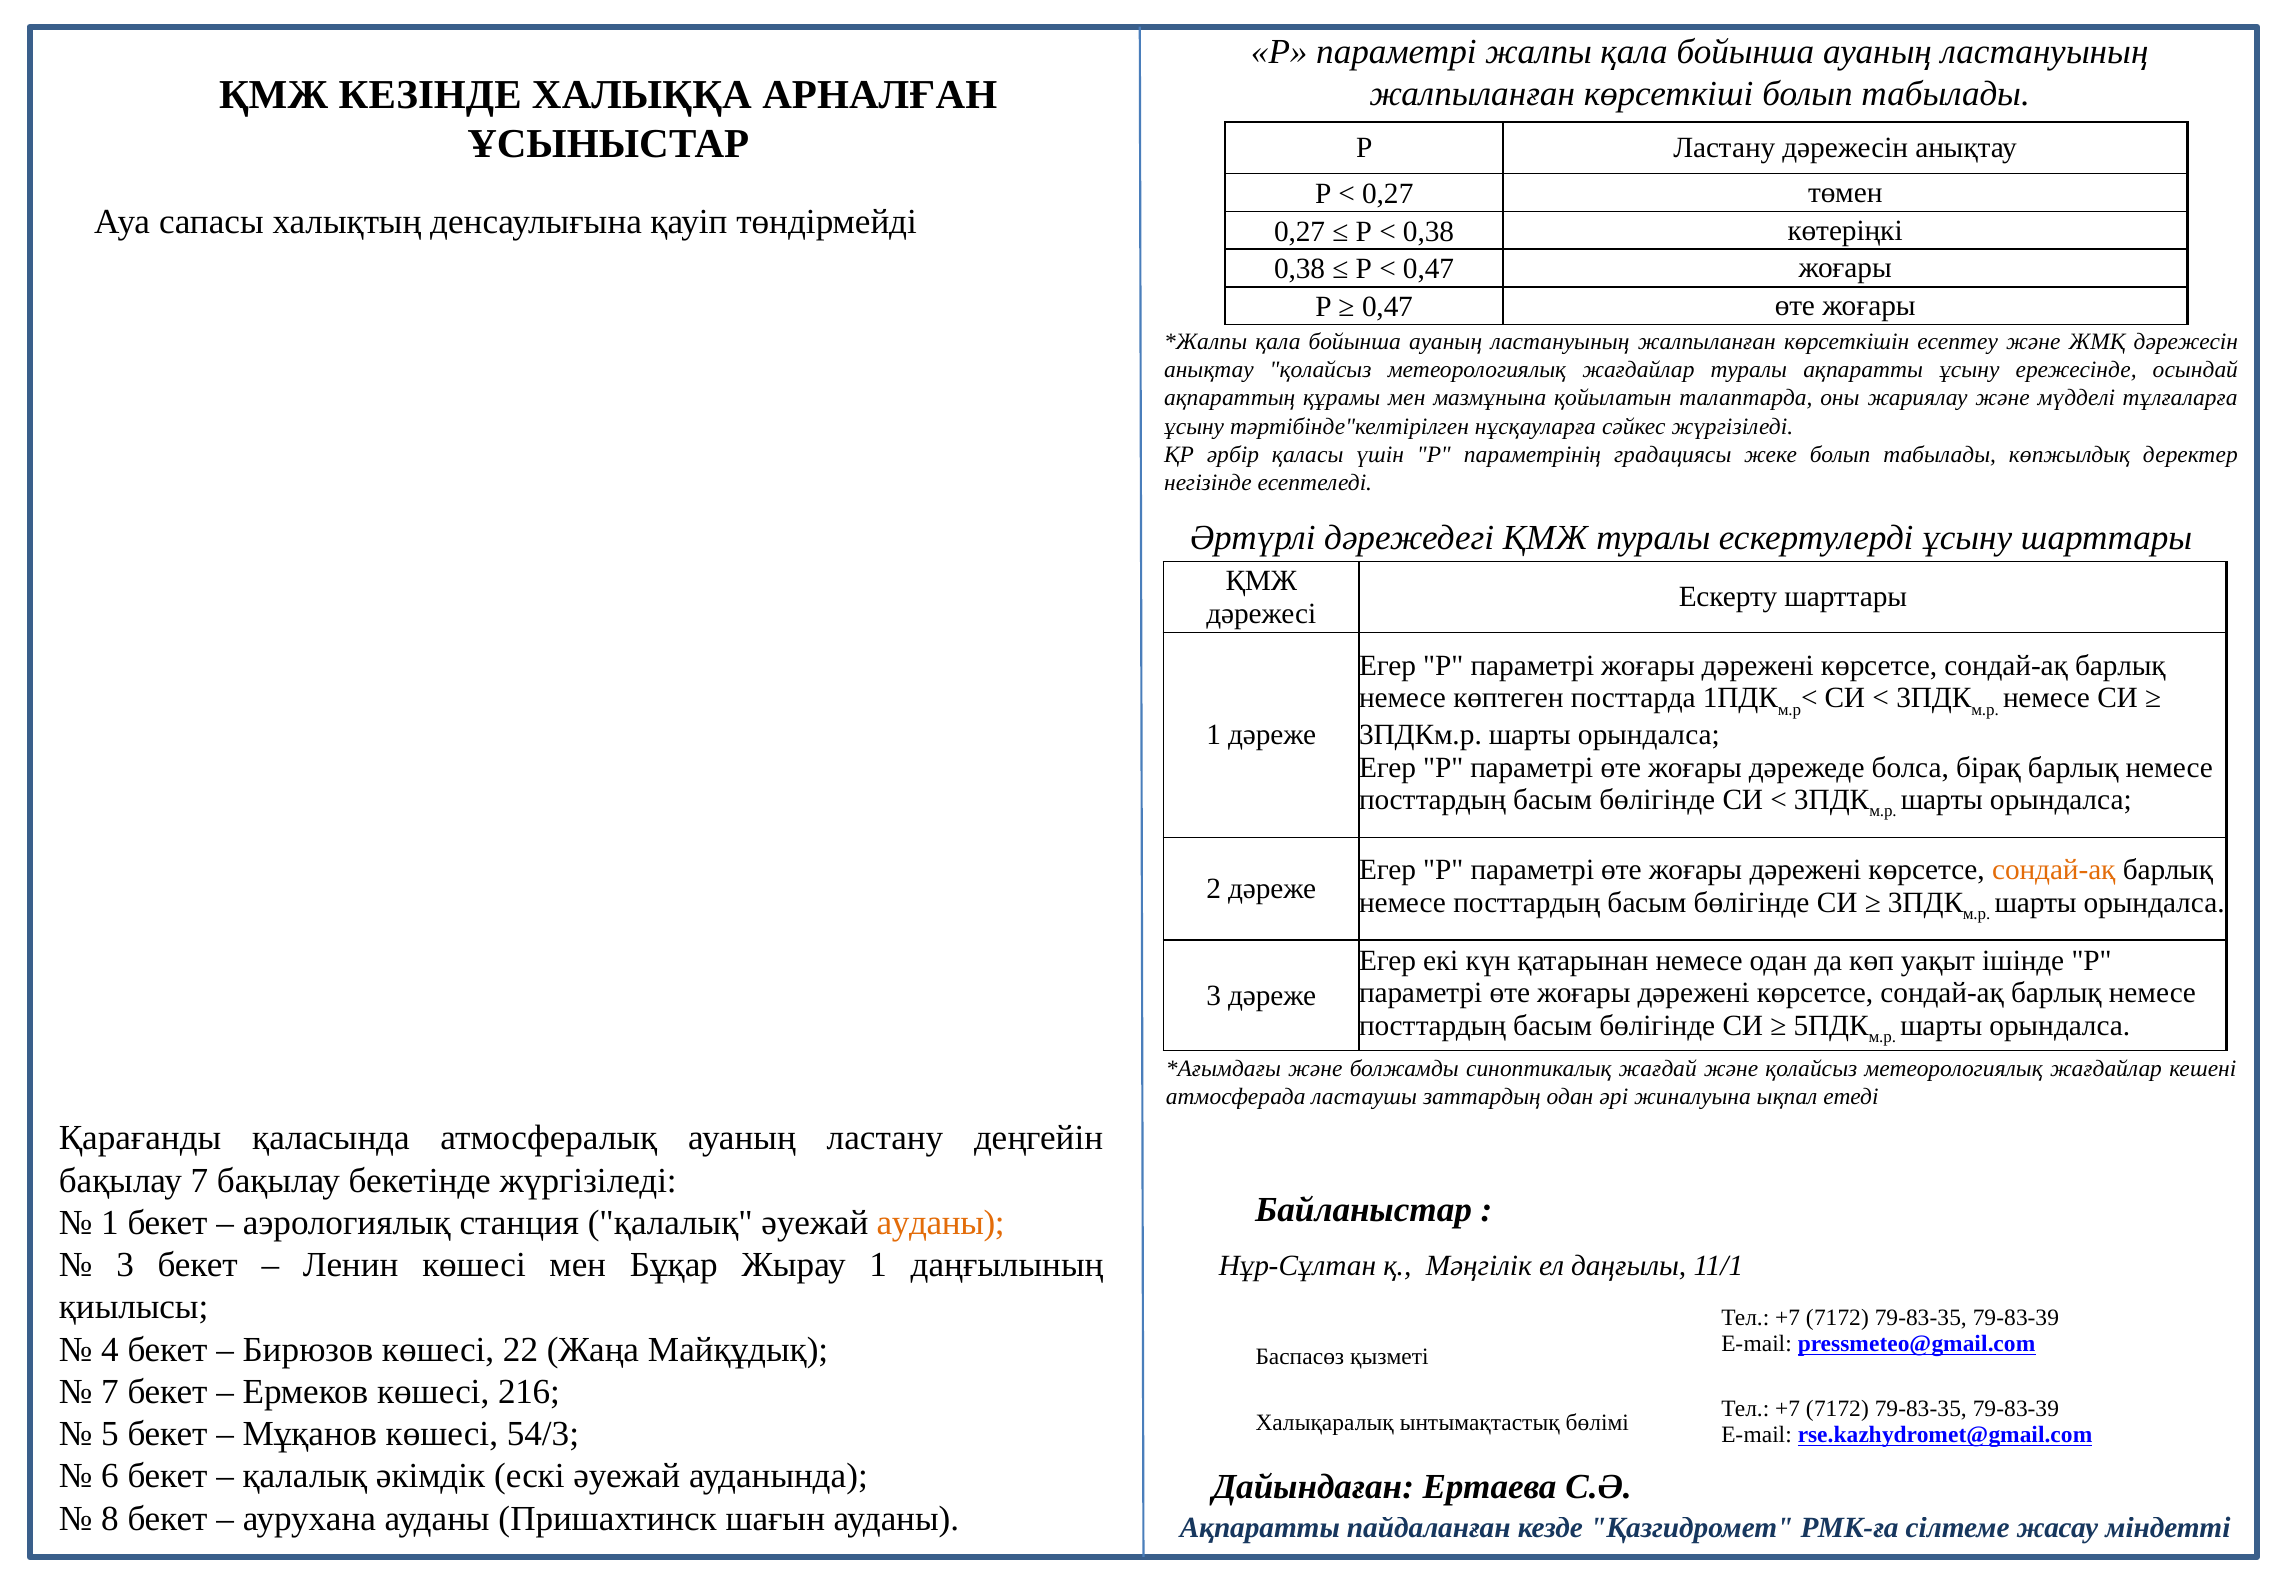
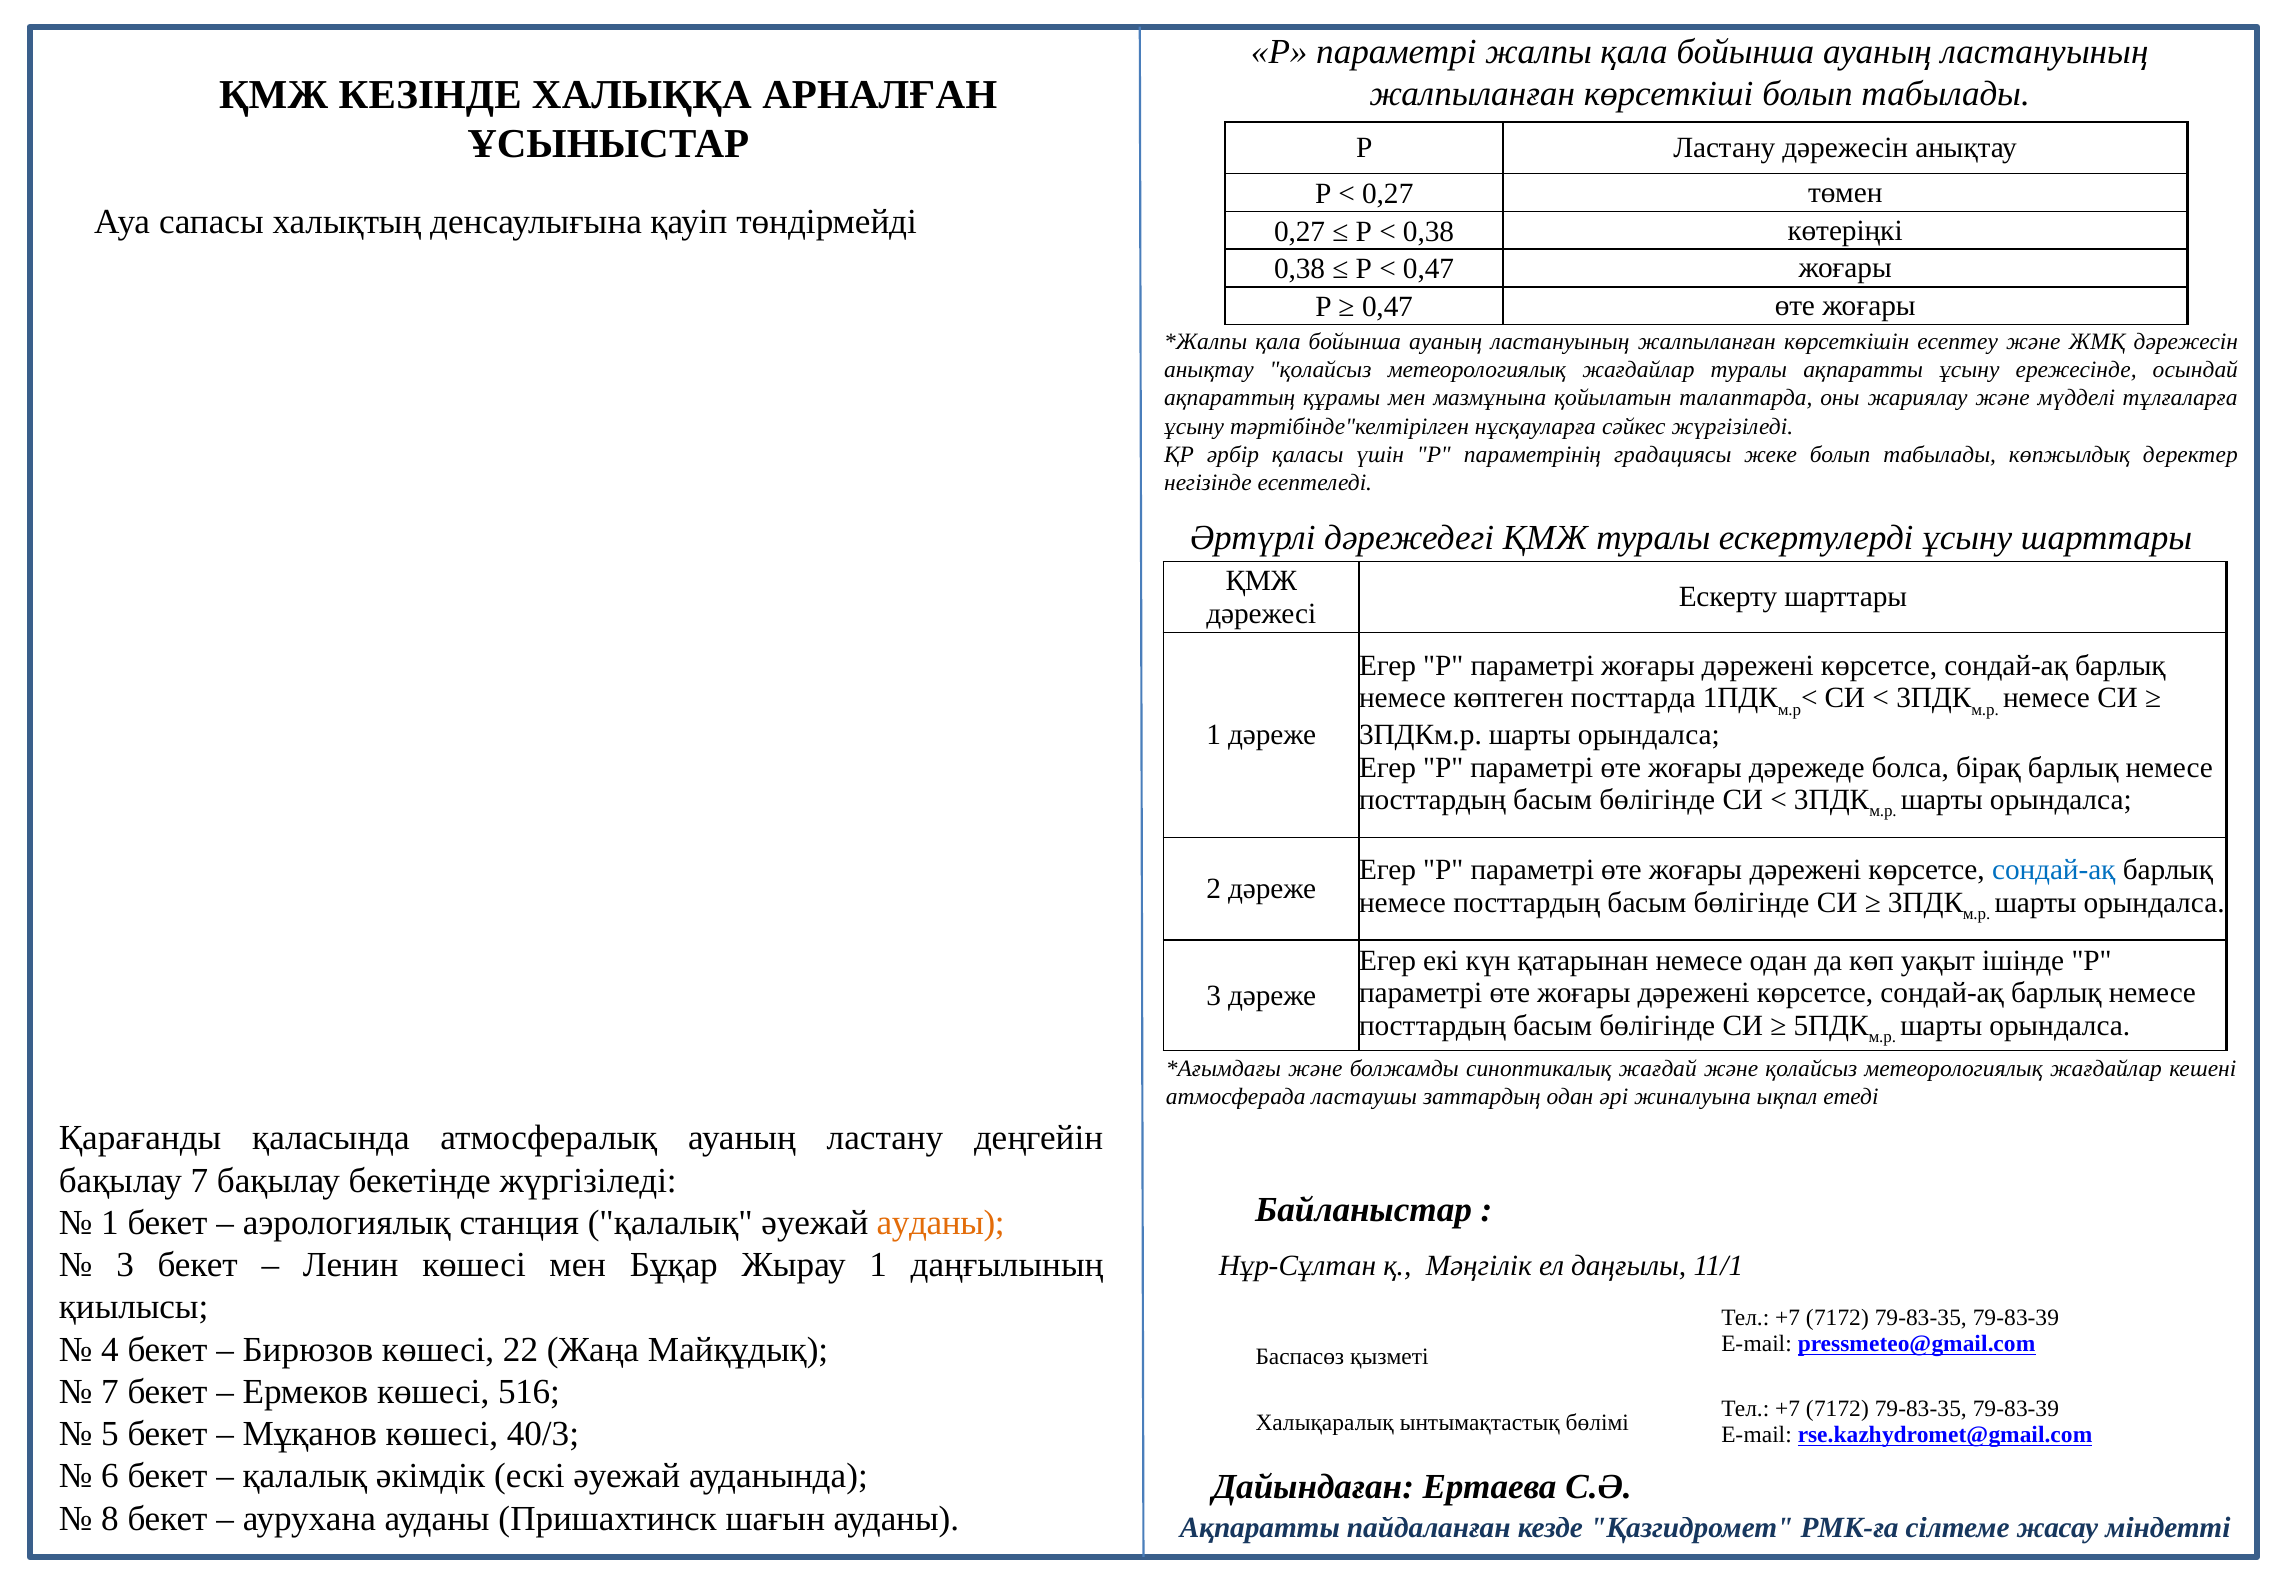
сондай-ақ colour: orange -> blue (2054, 870)
216: 216 -> 516 (529, 1391)
54/3: 54/3 -> 40/3 (543, 1433)
